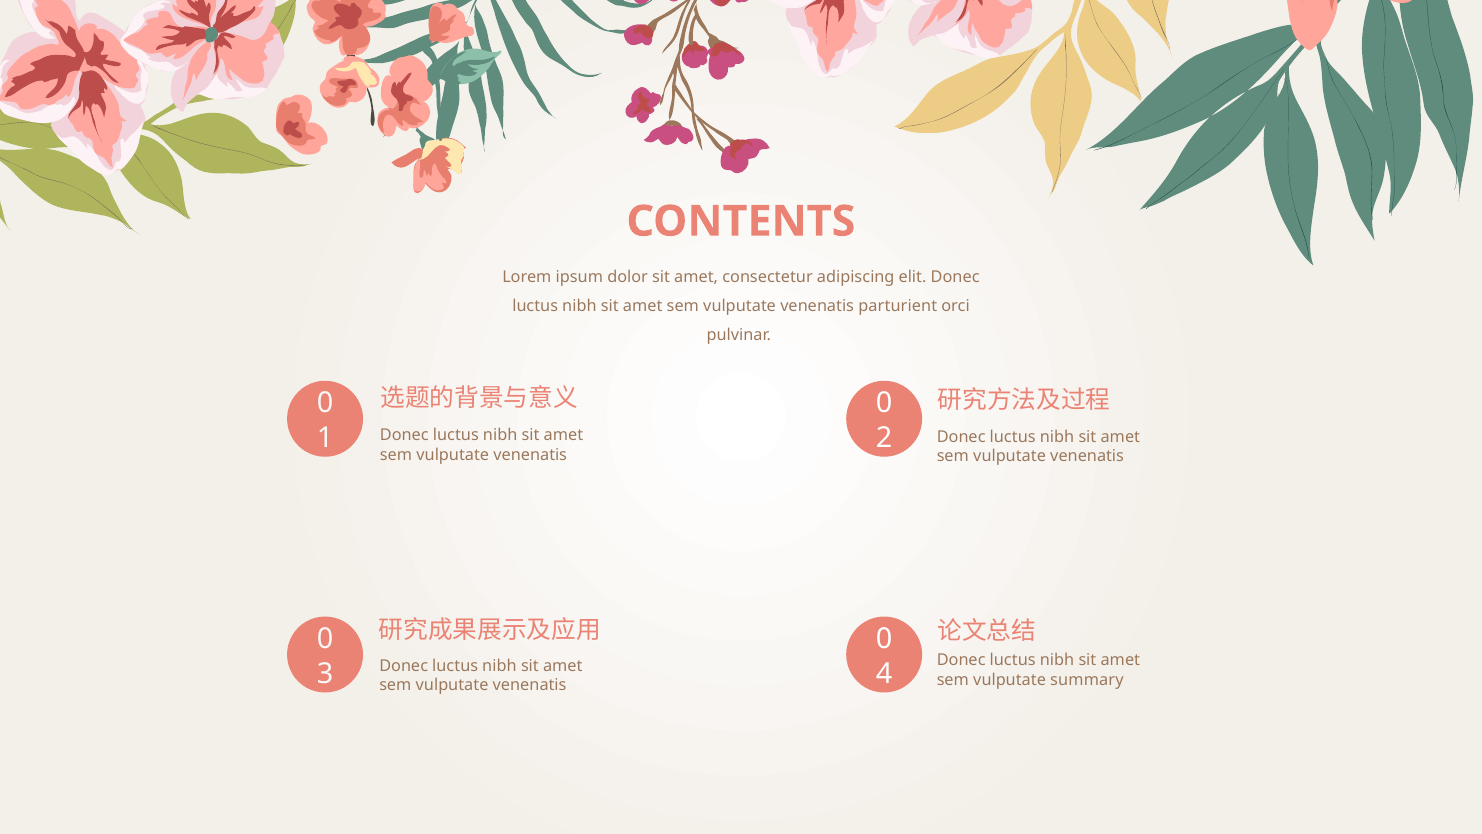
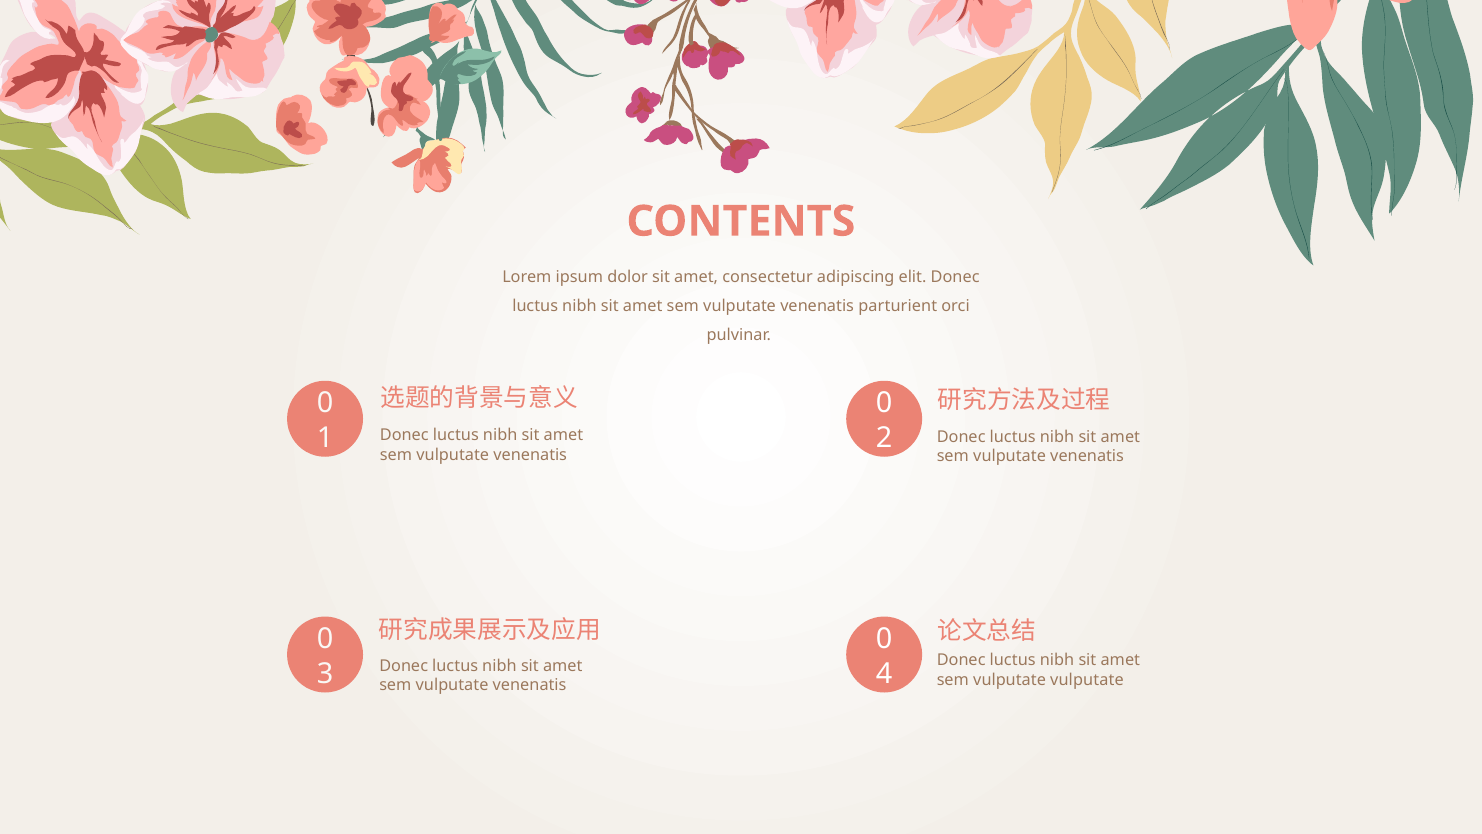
vulputate summary: summary -> vulputate (1087, 680)
